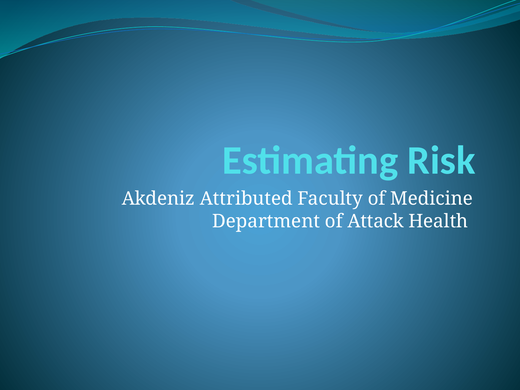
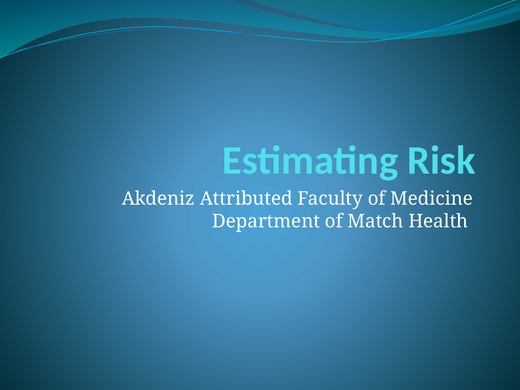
Attack: Attack -> Match (376, 221)
